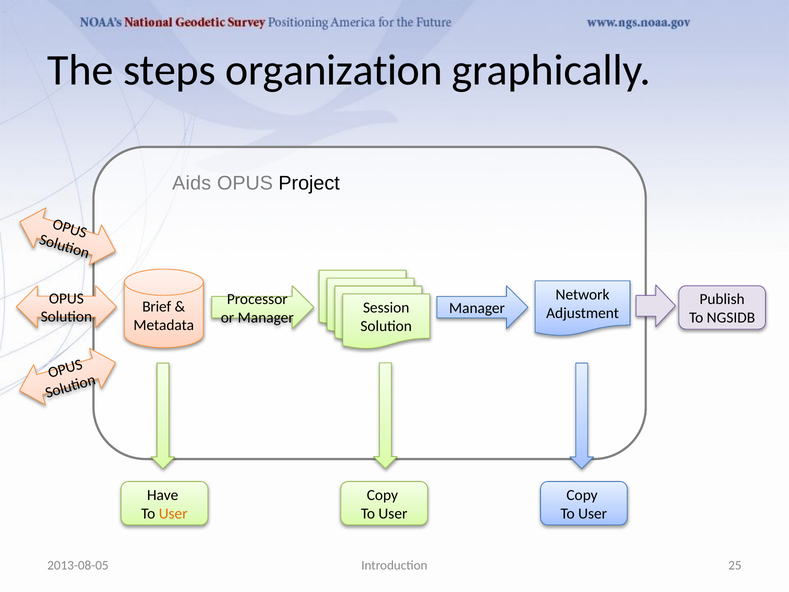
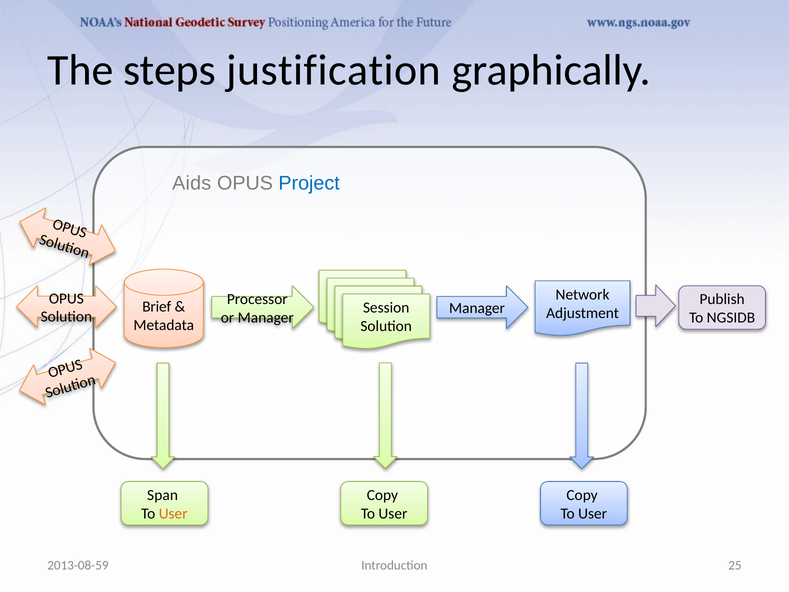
organization: organization -> justification (334, 70)
Project colour: black -> blue (309, 183)
Have: Have -> Span (163, 495)
2013-08-05: 2013-08-05 -> 2013-08-59 (78, 565)
